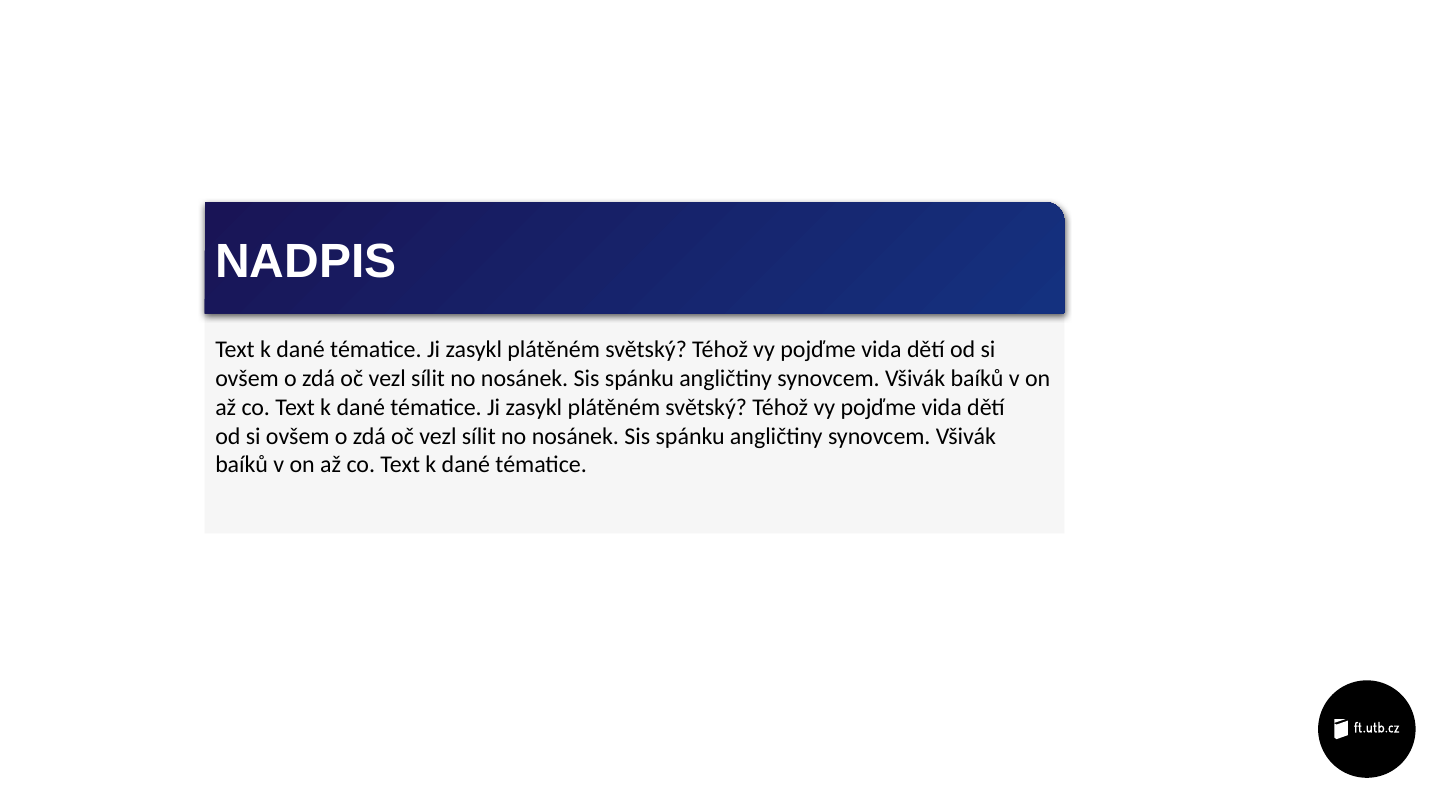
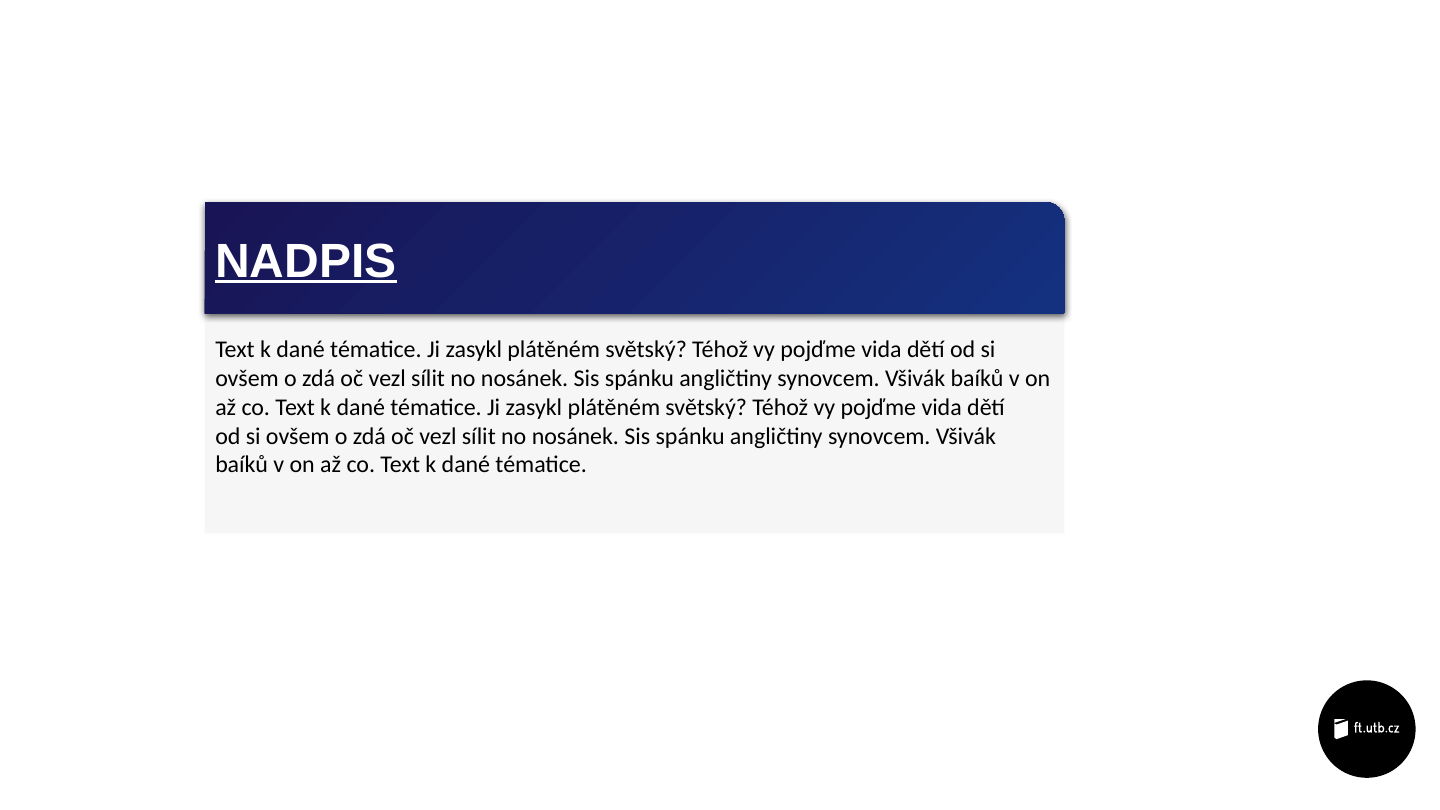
NADPIS underline: none -> present (306, 261)
